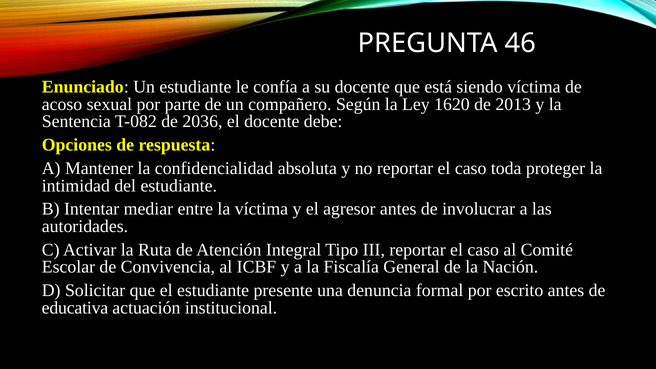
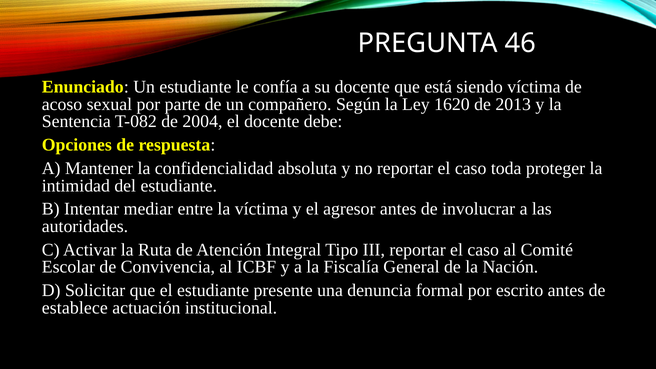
2036: 2036 -> 2004 (202, 122)
educativa: educativa -> establece (75, 308)
